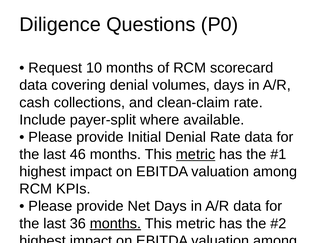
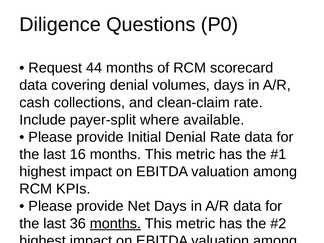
10: 10 -> 44 (94, 68)
46: 46 -> 16 (78, 154)
metric underline: present -> none (196, 154)
